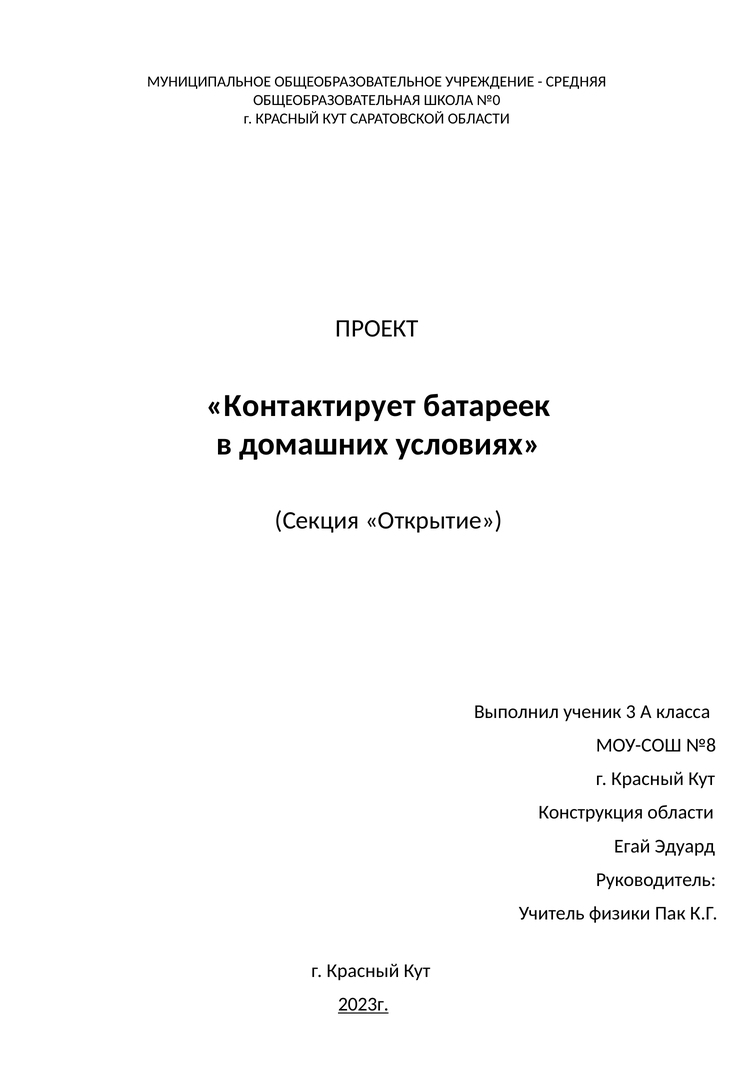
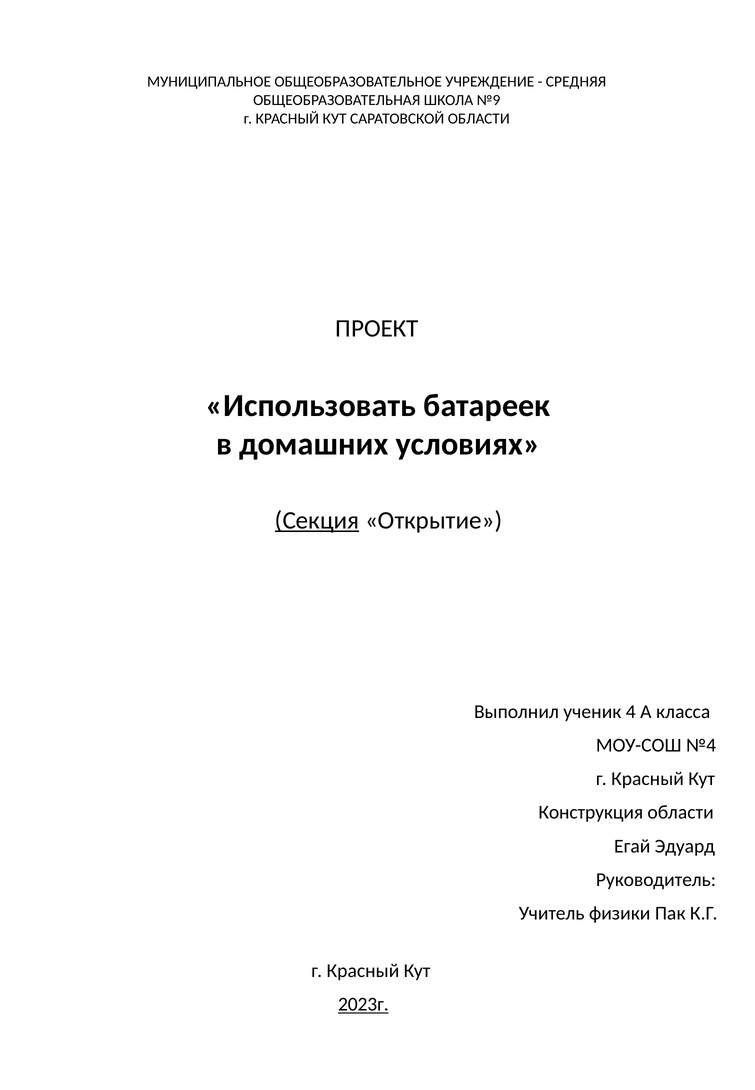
№0: №0 -> №9 (489, 100)
Контактирует: Контактирует -> Использовать (311, 406)
Секция underline: none -> present (317, 521)
3: 3 -> 4 (631, 712)
№8: №8 -> №4 (701, 746)
